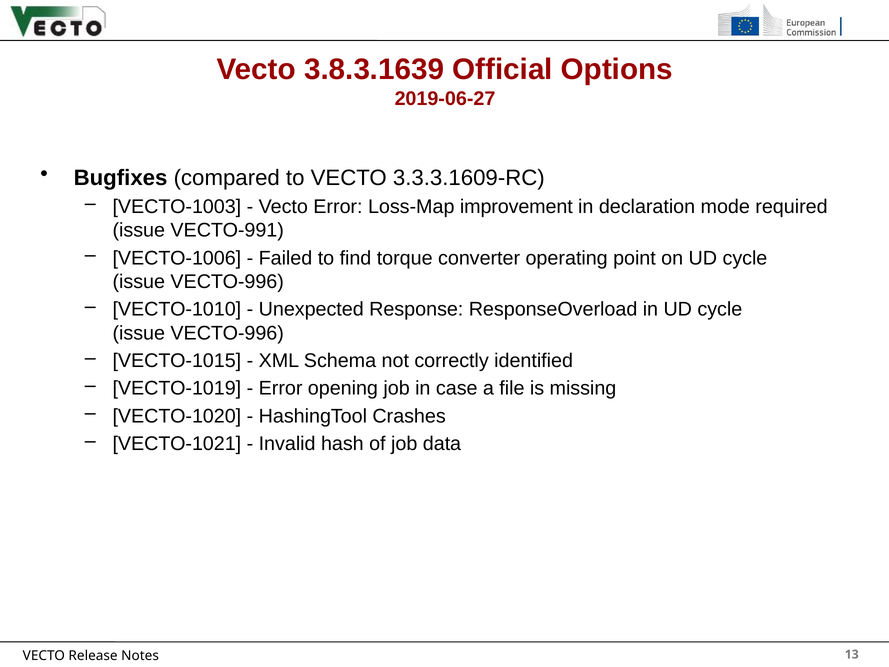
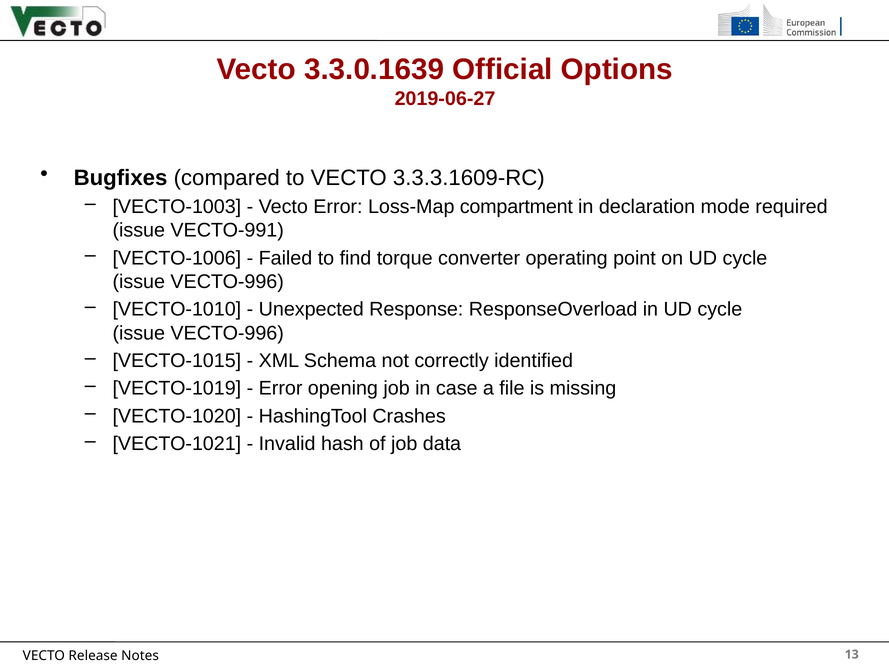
3.8.3.1639: 3.8.3.1639 -> 3.3.0.1639 (374, 70)
improvement: improvement -> compartment (516, 207)
